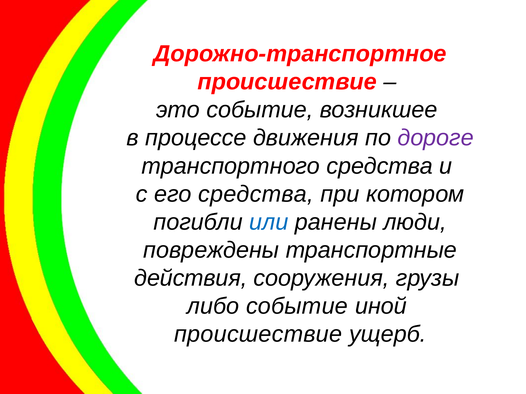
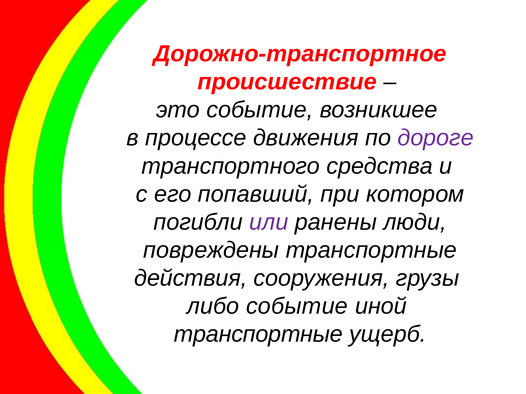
его средства: средства -> попавший (256, 194)
или colour: blue -> purple (269, 222)
происшествие: происшествие -> транспортные (258, 335)
